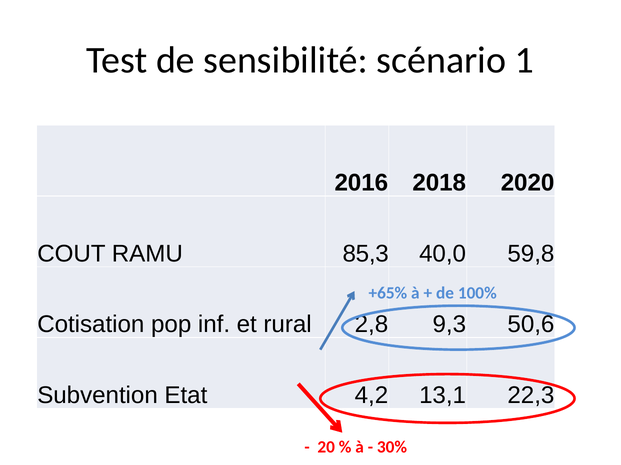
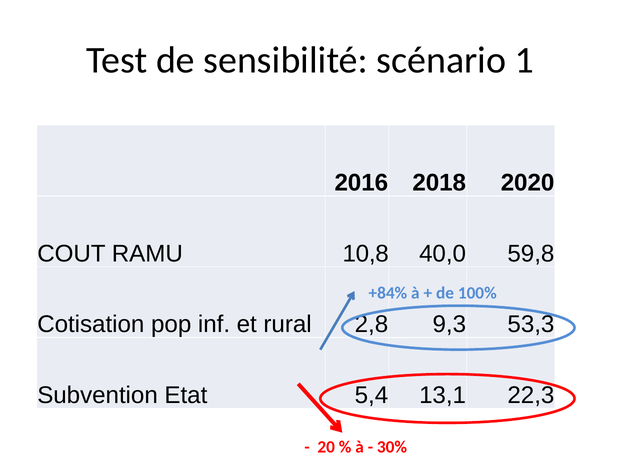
85,3: 85,3 -> 10,8 (366, 254)
+65%: +65% -> +84% (388, 294)
50,6: 50,6 -> 53,3 (531, 325)
4,2: 4,2 -> 5,4 (371, 396)
